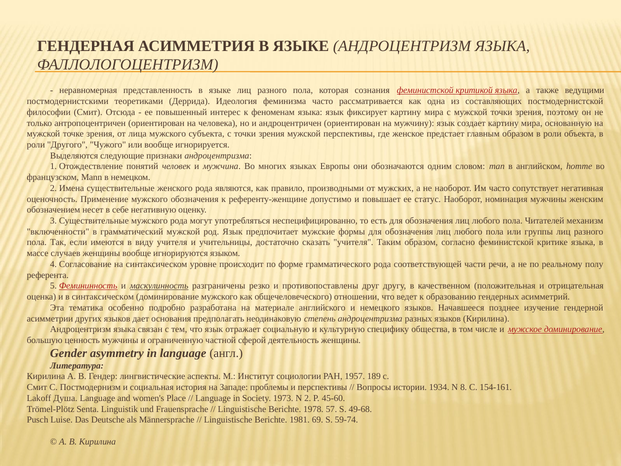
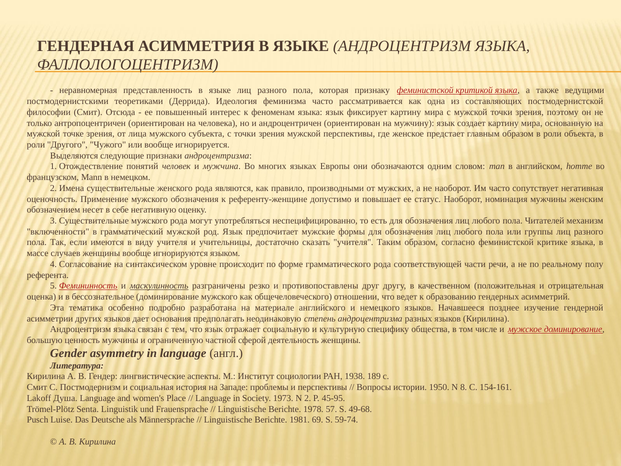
сознания: сознания -> признаку (372, 90)
в синтаксическом: синтаксическом -> бессознательное (103, 297)
1957: 1957 -> 1938 (355, 376)
1934: 1934 -> 1950 (439, 387)
45-60: 45-60 -> 45-95 (333, 398)
